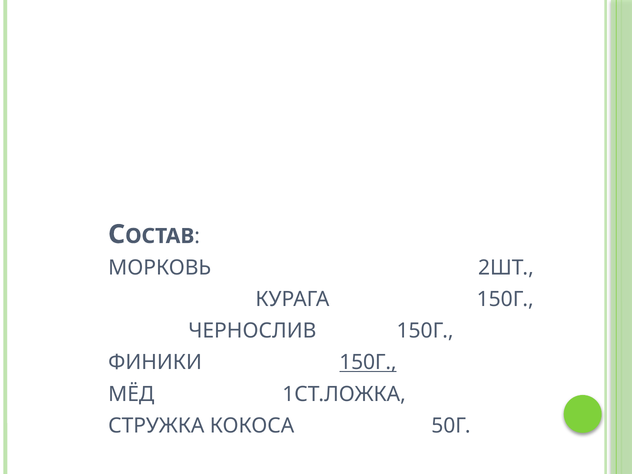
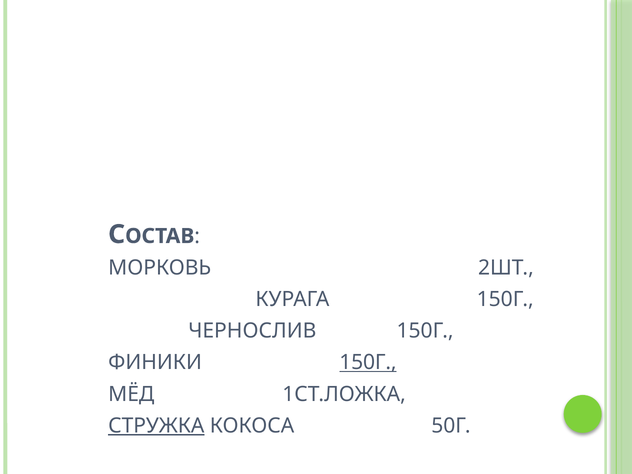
СТРУЖКА underline: none -> present (156, 426)
